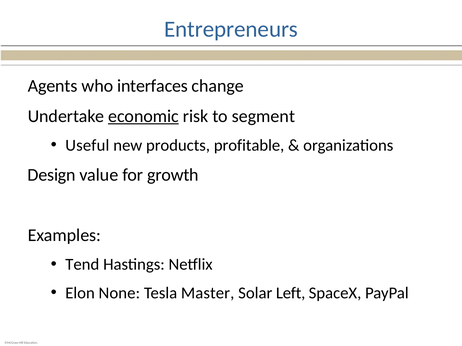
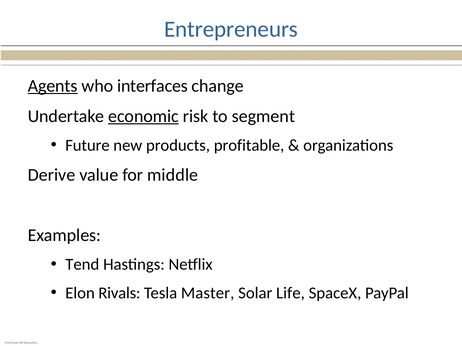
Agents underline: none -> present (53, 86)
Useful: Useful -> Future (87, 145)
Design: Design -> Derive (52, 175)
growth: growth -> middle (173, 175)
None: None -> Rivals (119, 293)
Left: Left -> Life (291, 293)
